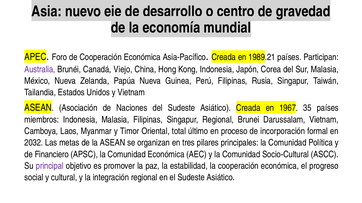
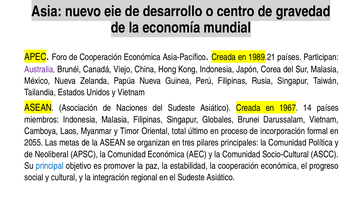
35: 35 -> 14 (307, 108)
Singapur Regional: Regional -> Globales (218, 120)
2032: 2032 -> 2055 (34, 143)
Financiero: Financiero -> Neoliberal (52, 155)
principal colour: purple -> blue (50, 166)
